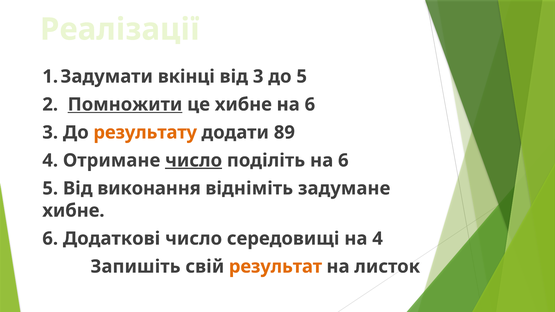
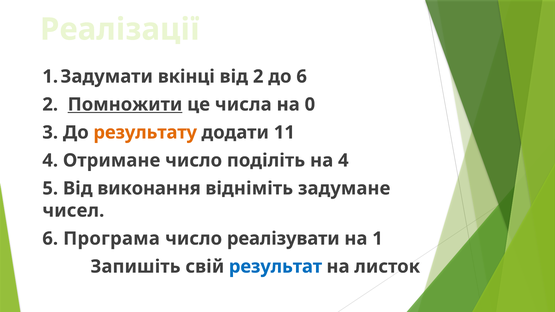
від 3: 3 -> 2 (258, 77)
до 5: 5 -> 6 (302, 77)
це хибне: хибне -> числа (243, 105)
6: 6 -> 0 (310, 105)
89: 89 -> 11 (284, 133)
число underline: present -> none (194, 161)
поділіть на 6: 6 -> 4 (343, 161)
хибне: хибне -> чисел (73, 211)
Додаткові: Додаткові -> Програма (111, 239)
середовищі: середовищі -> реалізувати (283, 239)
на 4: 4 -> 1 (378, 239)
результат colour: orange -> blue (275, 267)
